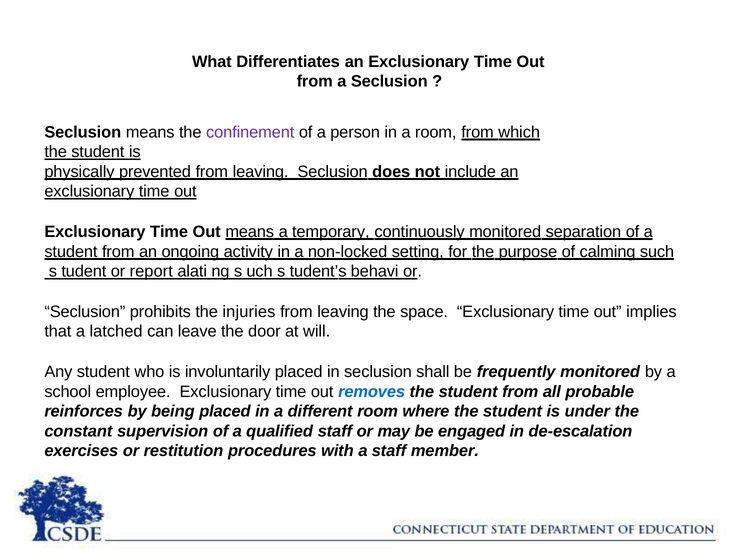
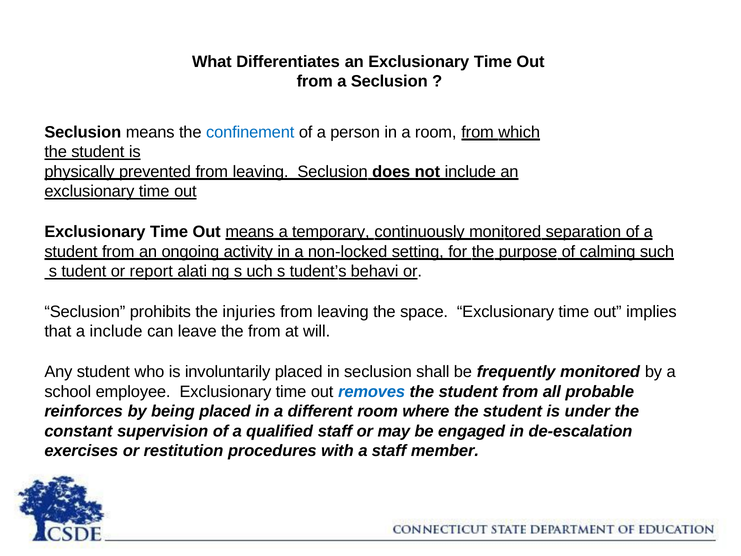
confinement colour: purple -> blue (250, 132)
a latched: latched -> include (116, 331)
the door: door -> from (264, 331)
